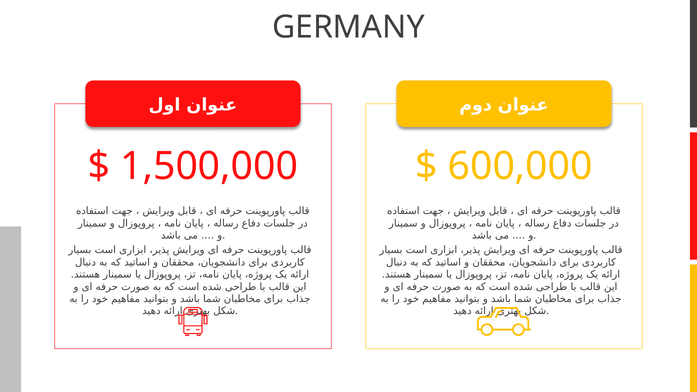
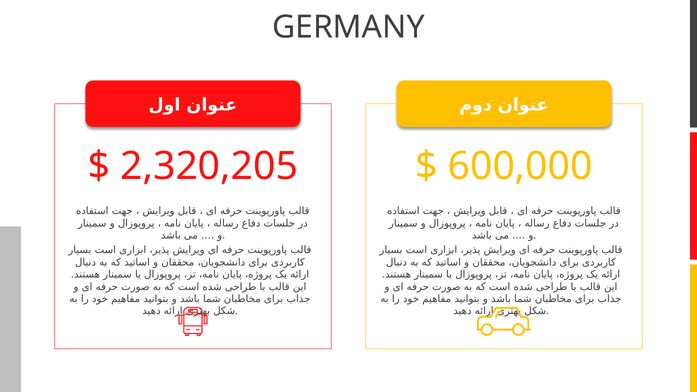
1,500,000: 1,500,000 -> 2,320,205 (209, 167)
